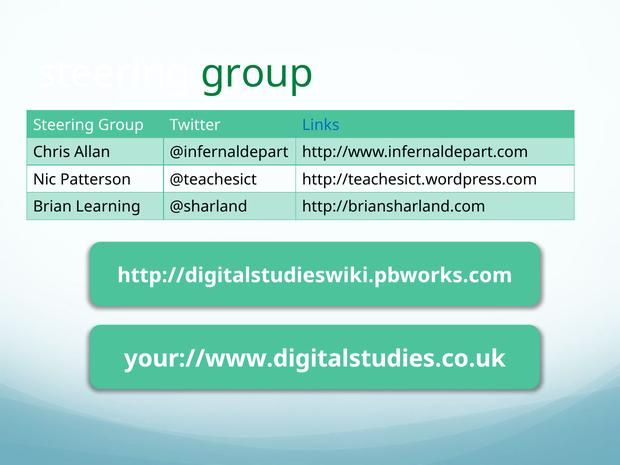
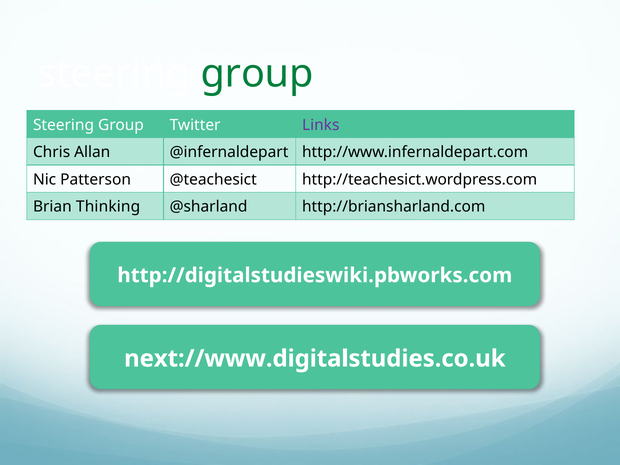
Links colour: blue -> purple (321, 125)
Learning: Learning -> Thinking (108, 207)
your://www.digitalstudies.co.uk: your://www.digitalstudies.co.uk -> next://www.digitalstudies.co.uk (315, 359)
